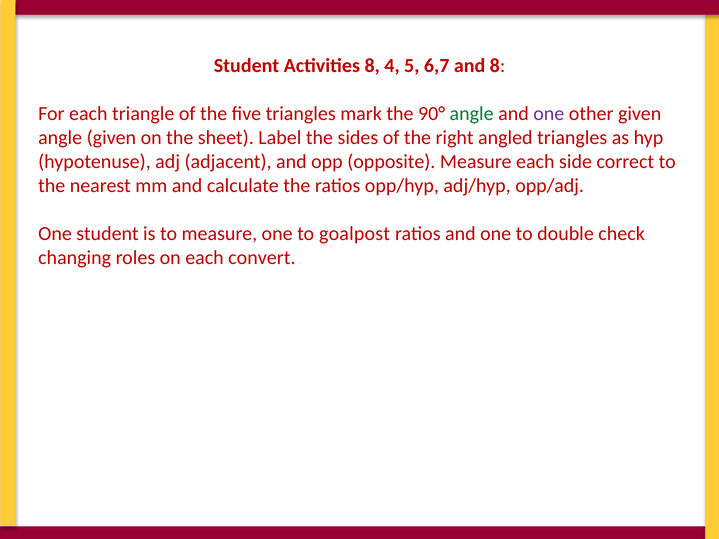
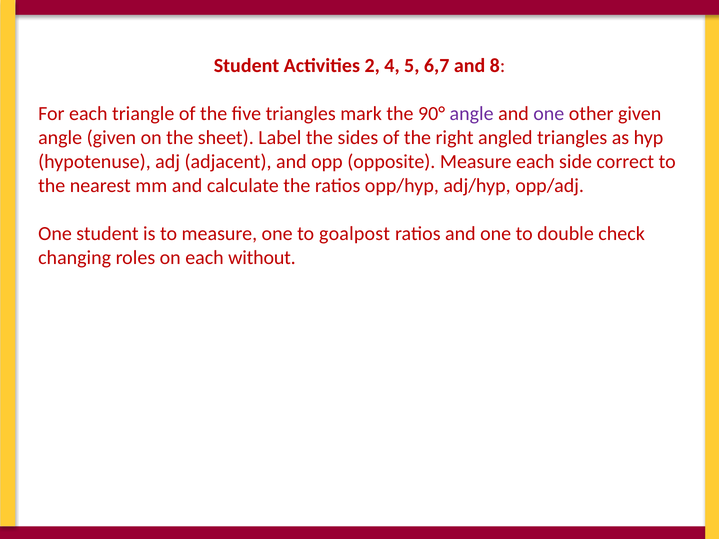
Activities 8: 8 -> 2 (372, 66)
angle colour: green -> purple (472, 114)
convert: convert -> without (262, 258)
